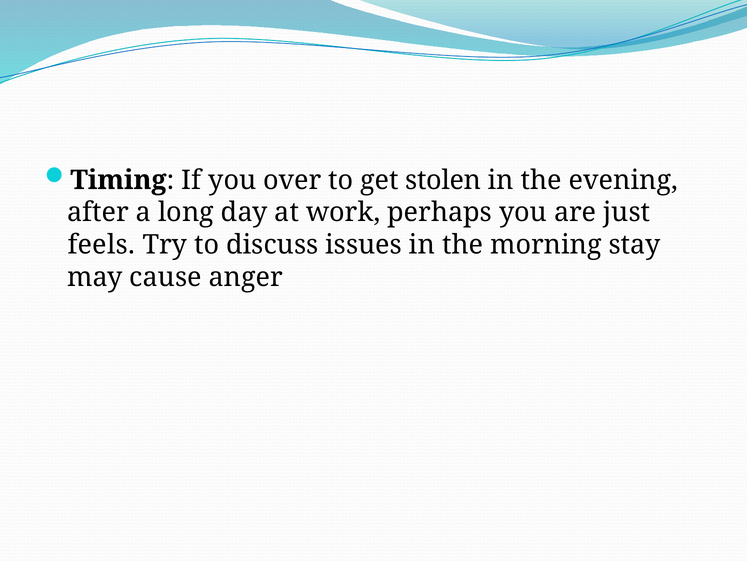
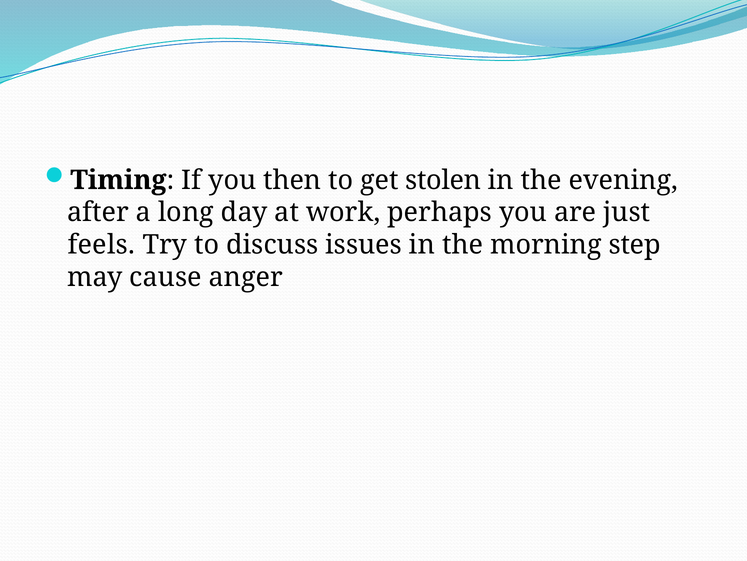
over: over -> then (292, 180)
stay: stay -> step (635, 245)
